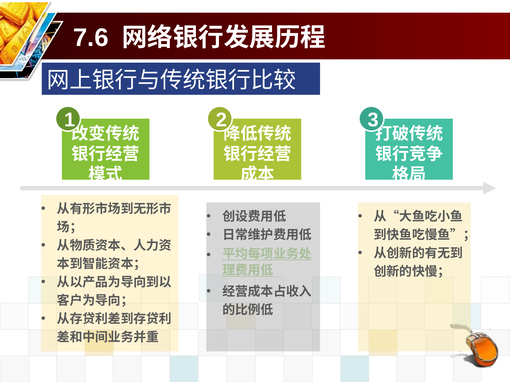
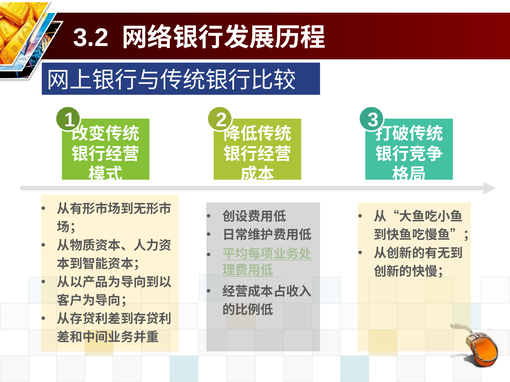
7.6: 7.6 -> 3.2 (91, 38)
